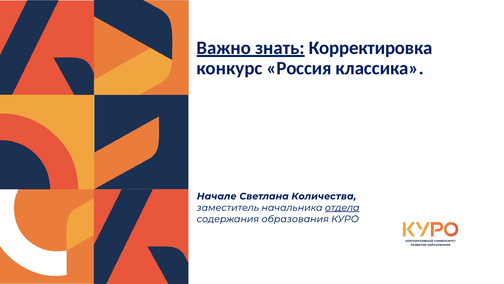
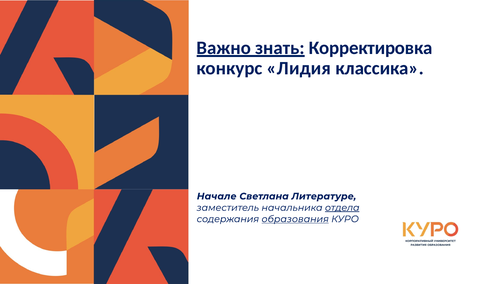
Россия: Россия -> Лидия (299, 68)
Количества: Количества -> Литературе (324, 196)
образования underline: none -> present (295, 219)
